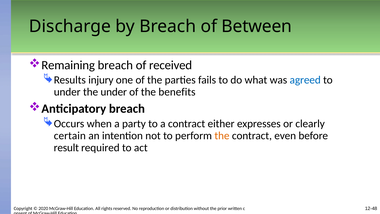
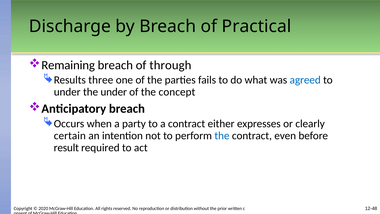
Between: Between -> Practical (257, 26)
received: received -> through (170, 65)
injury: injury -> three (101, 80)
benefits: benefits -> concept (177, 92)
the colour: orange -> blue (222, 135)
